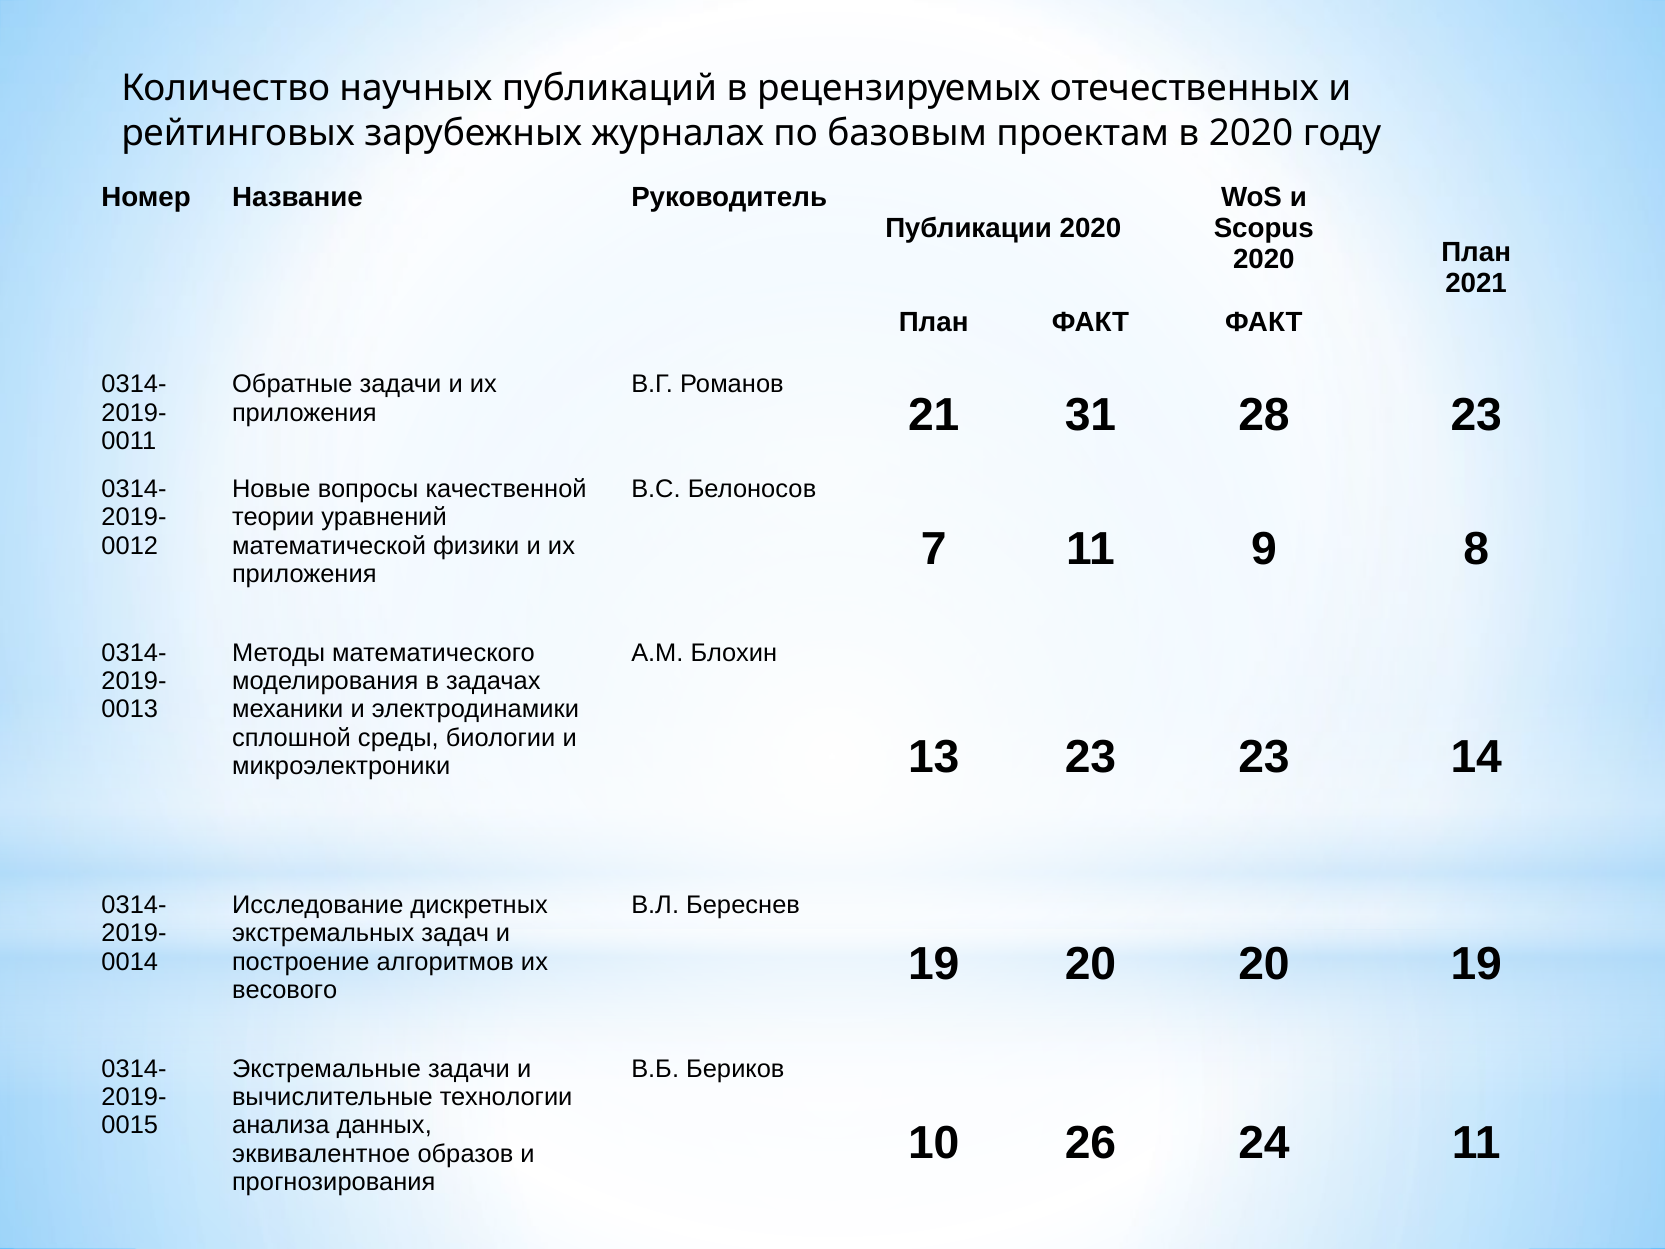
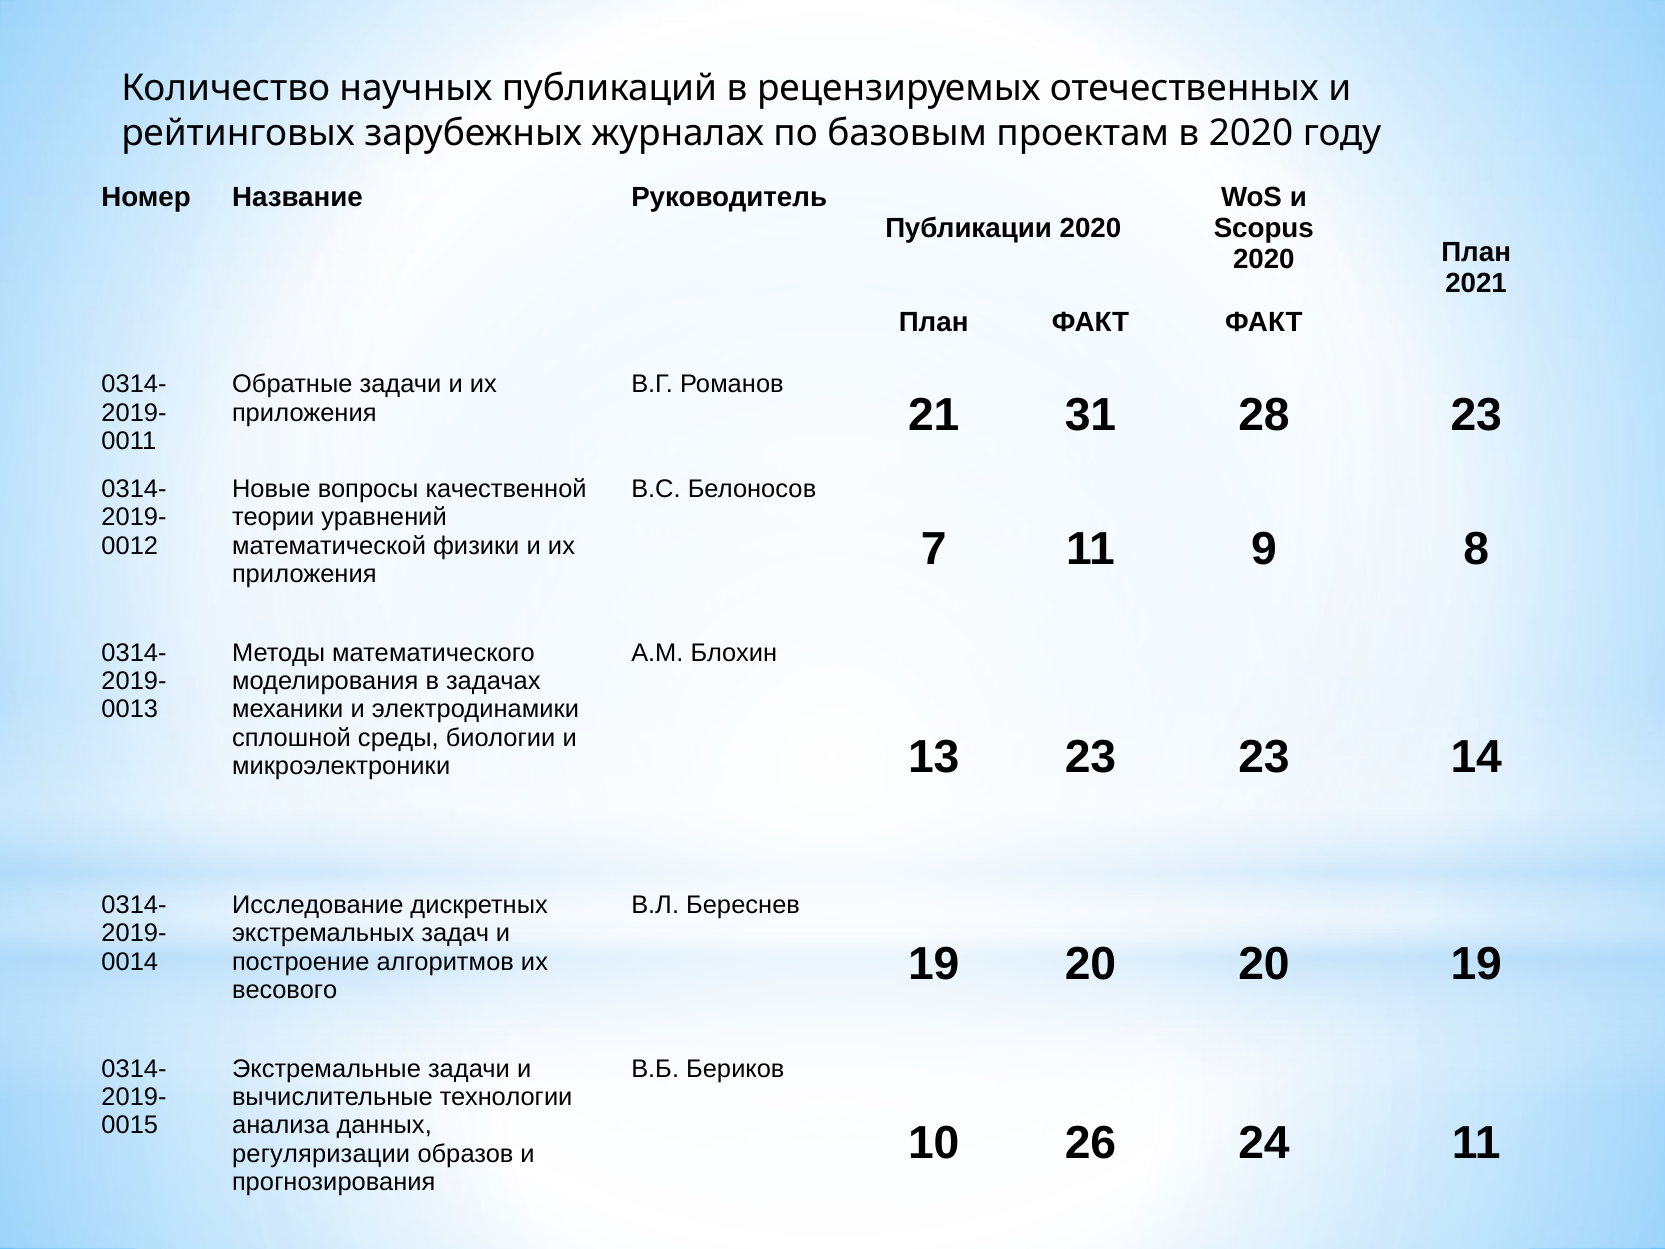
эквивалентное: эквивалентное -> регуляризации (321, 1153)
